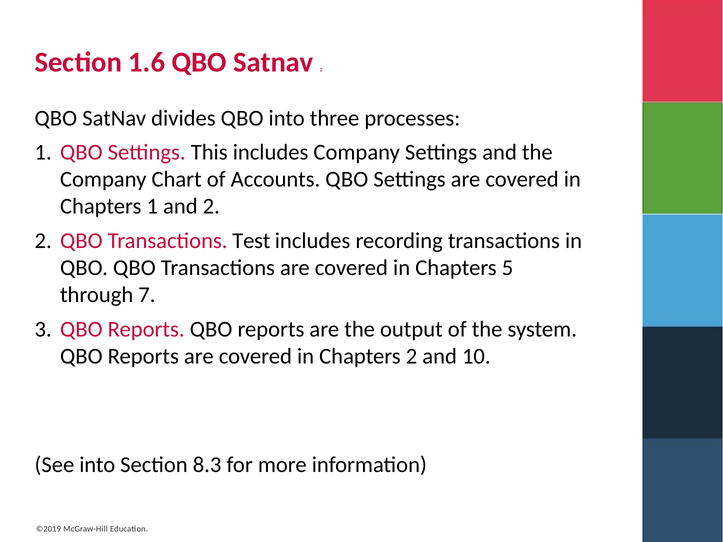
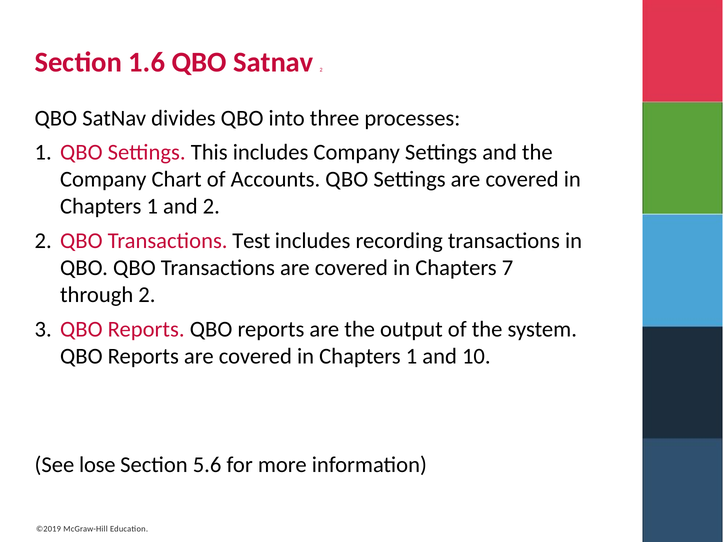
5: 5 -> 7 (507, 268)
through 7: 7 -> 2 (147, 295)
2: 2 -> 1 (411, 356)
See into: into -> lose (97, 465)
8.3: 8.3 -> 5.6 (207, 465)
